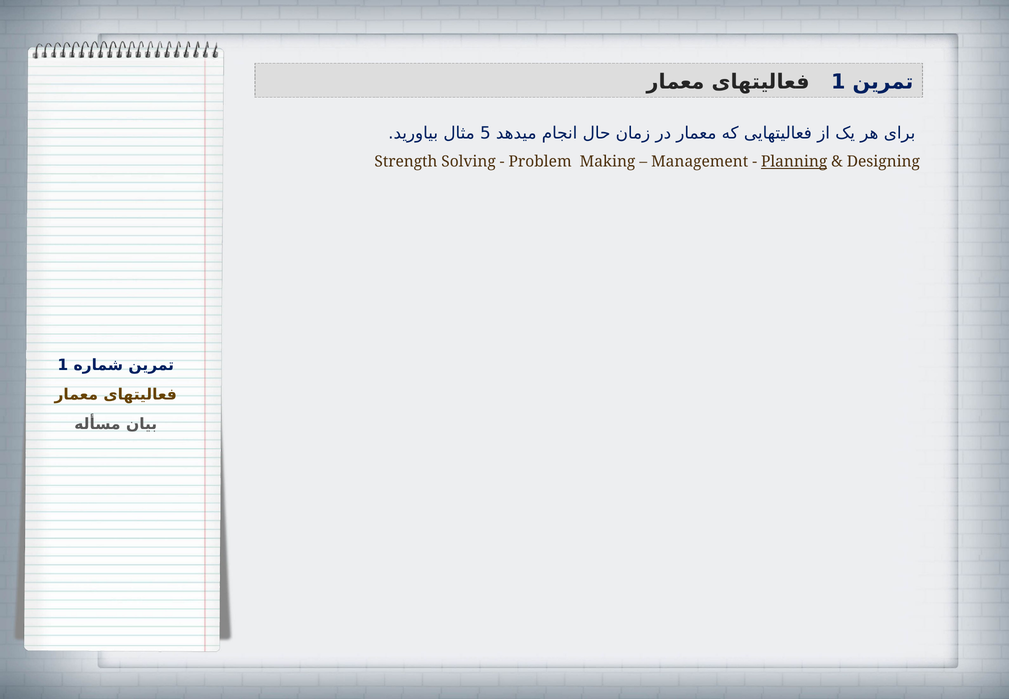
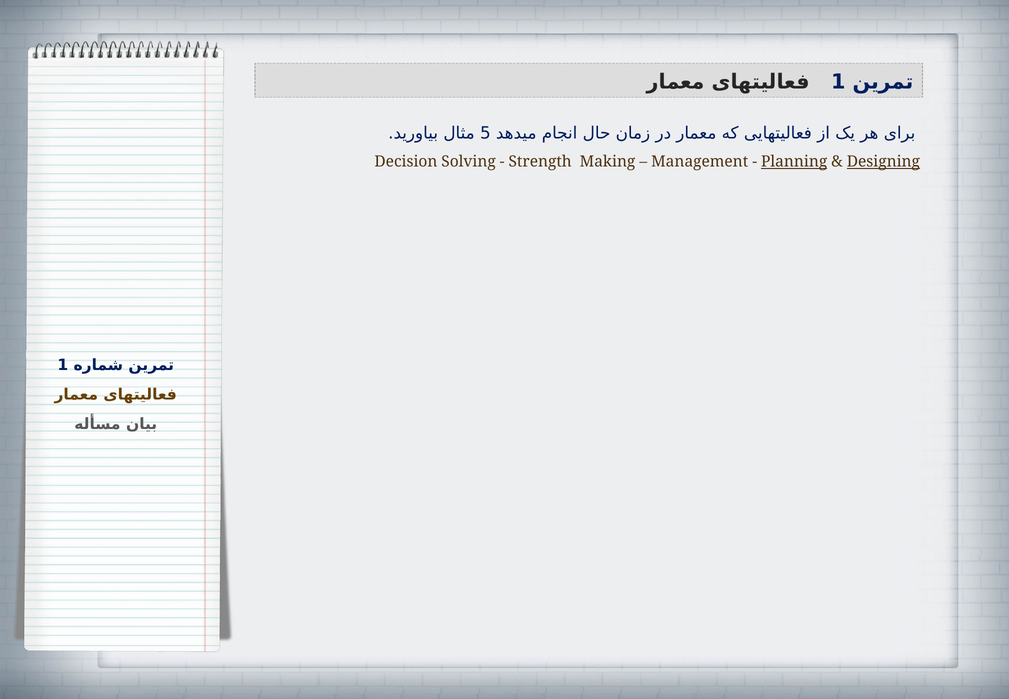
Strength: Strength -> Decision (406, 162)
Problem: Problem -> Strength (540, 162)
Designing underline: none -> present (883, 162)
